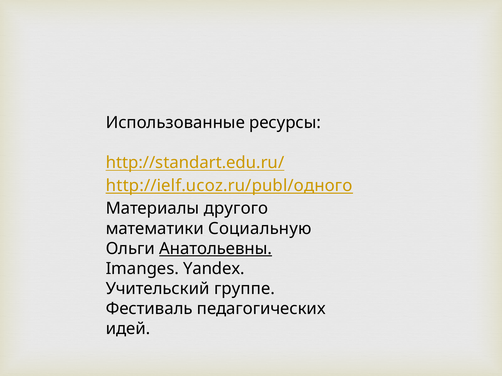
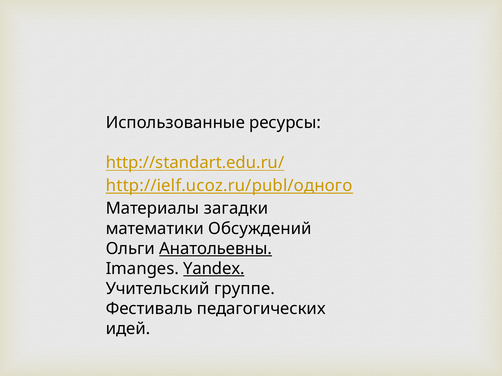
другого: другого -> загадки (236, 209)
Социальную: Социальную -> Обсуждений (260, 229)
Yandex underline: none -> present (214, 269)
